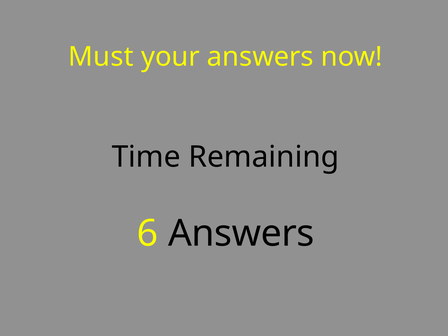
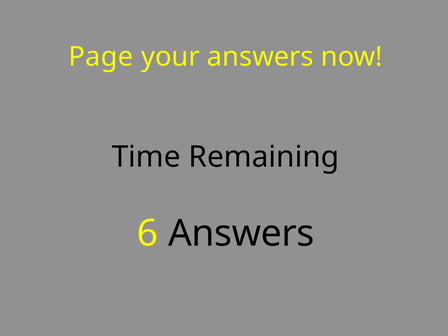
Must: Must -> Page (101, 57)
